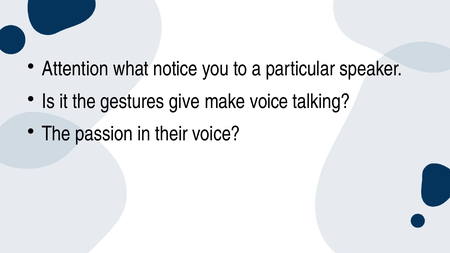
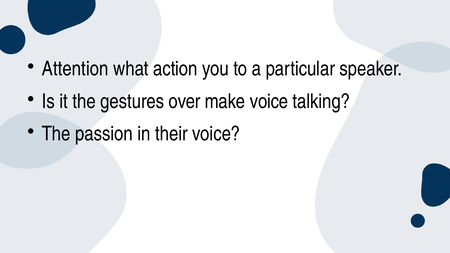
notice: notice -> action (175, 69)
give: give -> over (185, 101)
